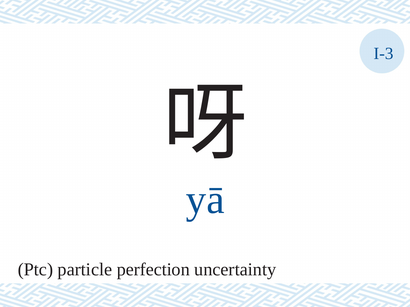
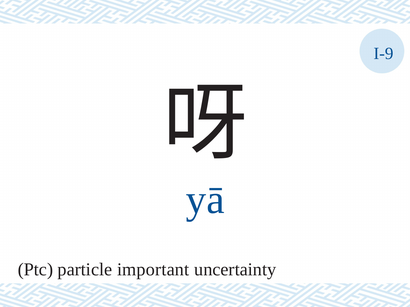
I-3: I-3 -> I-9 (383, 54)
perfection: perfection -> important (153, 270)
